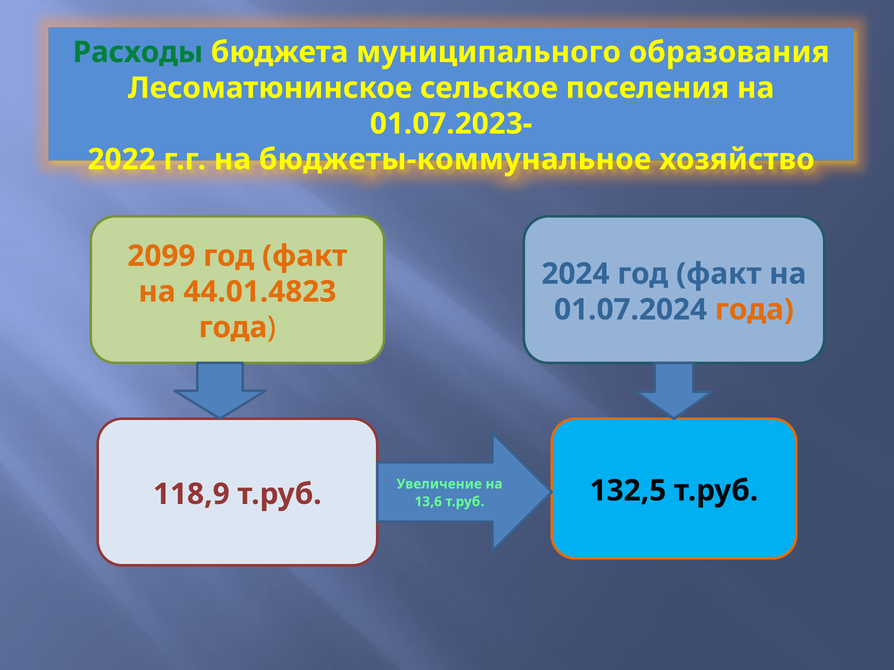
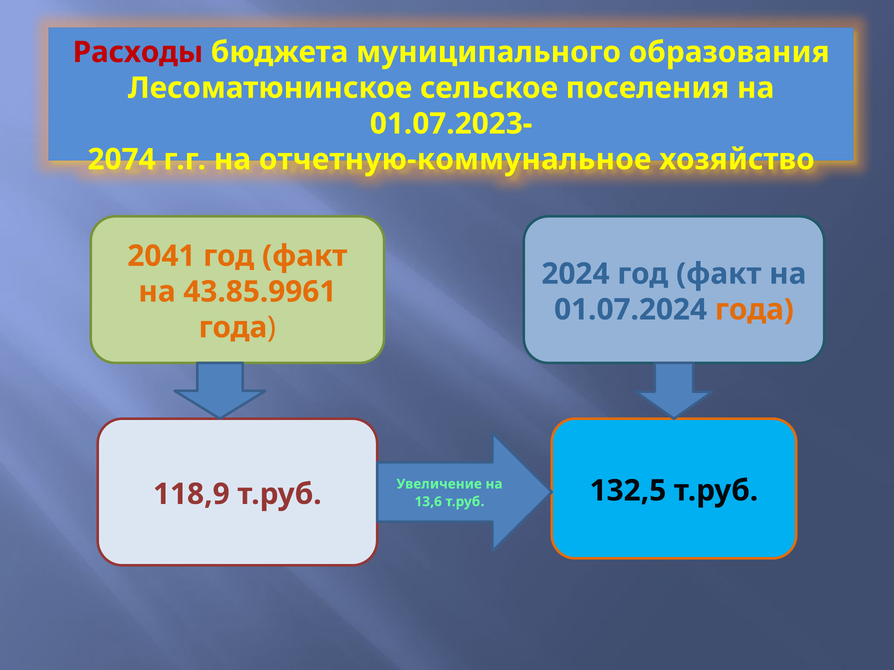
Расходы colour: green -> red (138, 52)
2022: 2022 -> 2074 (122, 160)
бюджеты-коммунальное: бюджеты-коммунальное -> отчетную-коммунальное (455, 160)
2099: 2099 -> 2041 (161, 256)
44.01.4823: 44.01.4823 -> 43.85.9961 (260, 292)
